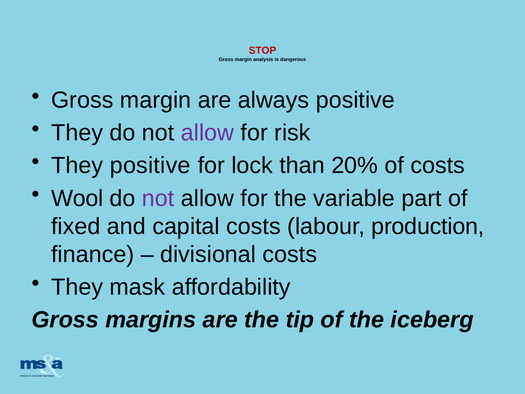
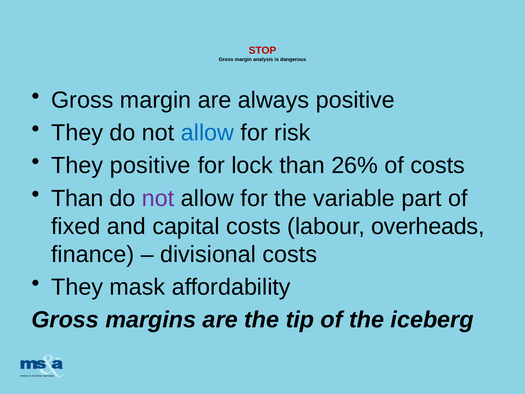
allow colour: purple -> blue (207, 133)
20%: 20% -> 26% (355, 166)
Wool: Wool -> Than (77, 198)
production: production -> overheads (428, 226)
